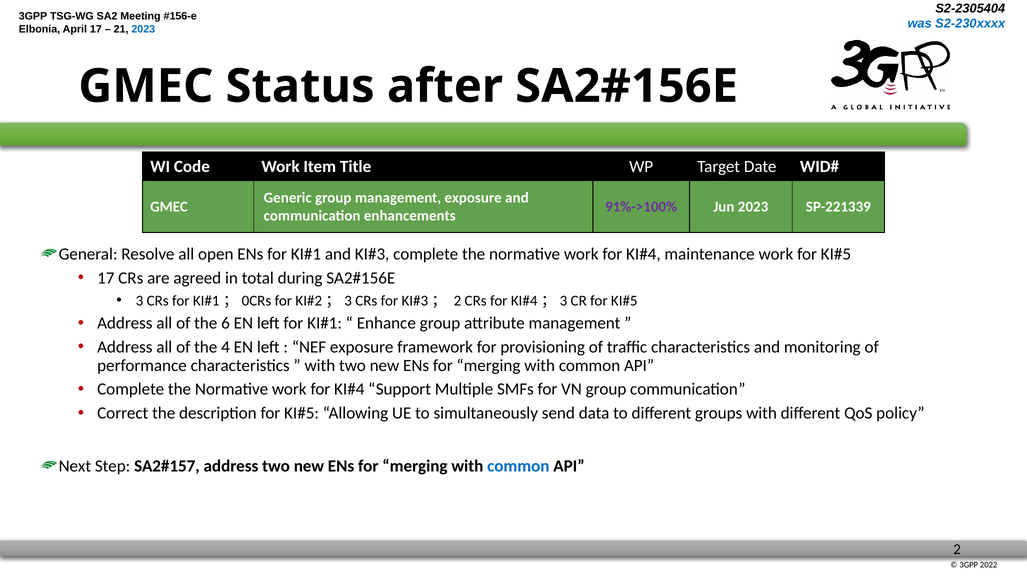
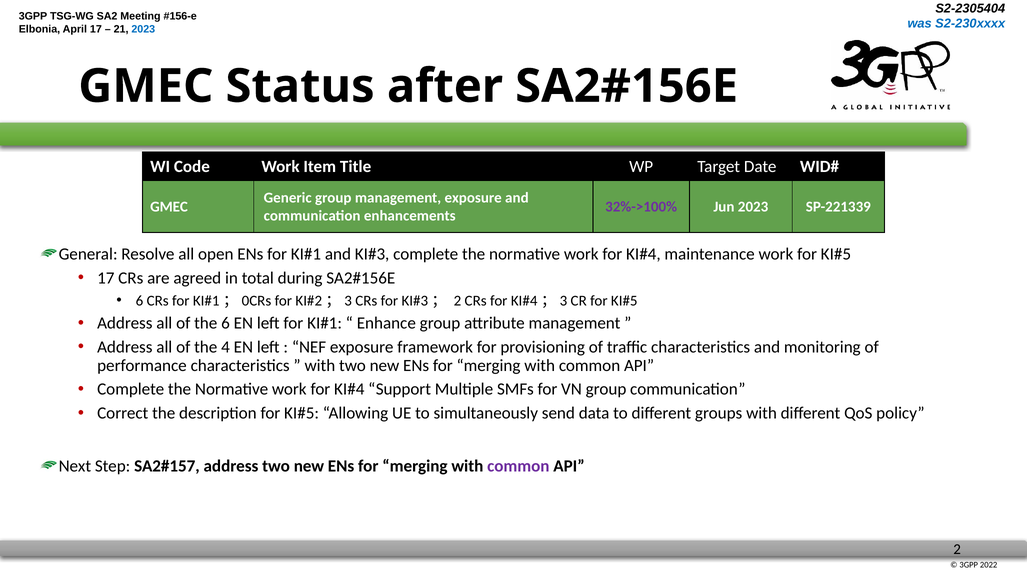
91%->100%: 91%->100% -> 32%->100% (641, 207)
3: 3 -> 6 (140, 300)
common colour: blue -> purple (518, 466)
